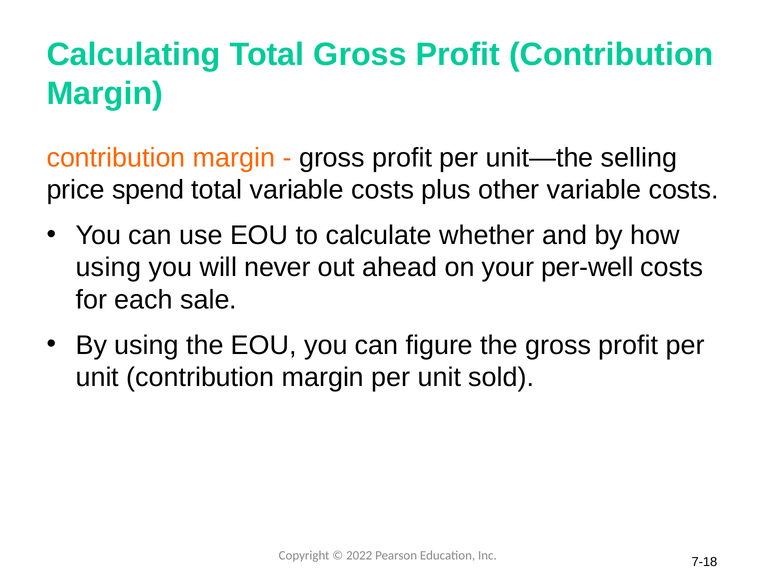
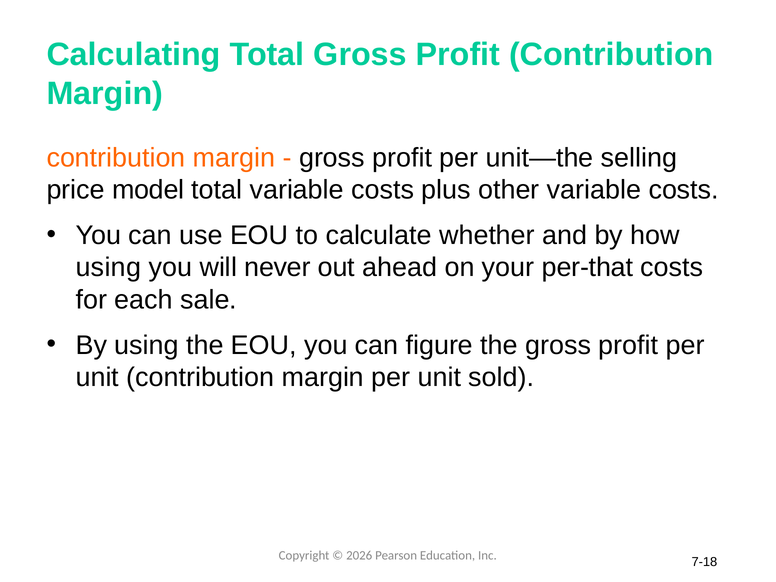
spend: spend -> model (148, 190)
per-well: per-well -> per-that (587, 268)
2022: 2022 -> 2026 (359, 556)
